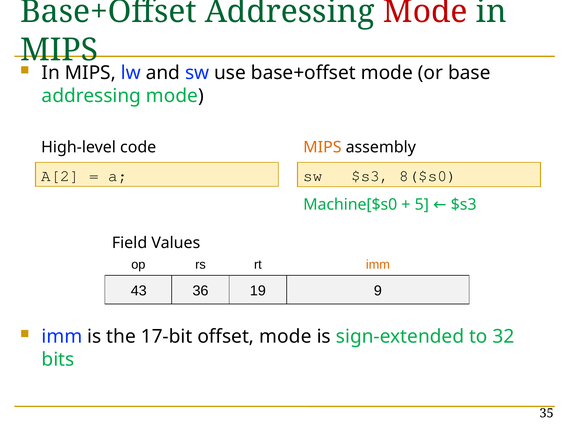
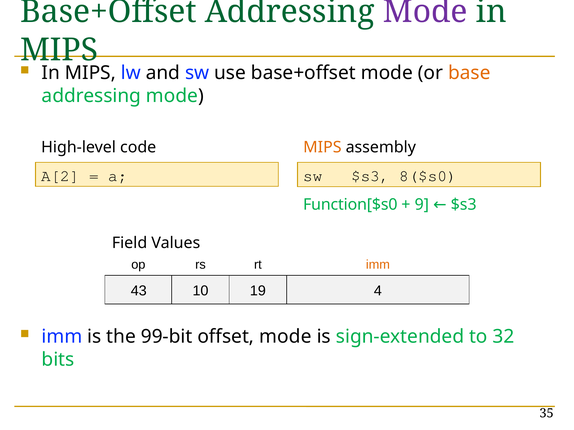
Mode colour: red -> purple (425, 12)
base colour: black -> orange (469, 73)
Machine[$s0: Machine[$s0 -> Function[$s0 (350, 205)
5: 5 -> 9 (422, 205)
36: 36 -> 10 (200, 291)
9: 9 -> 4 (378, 291)
17-bit: 17-bit -> 99-bit (167, 337)
